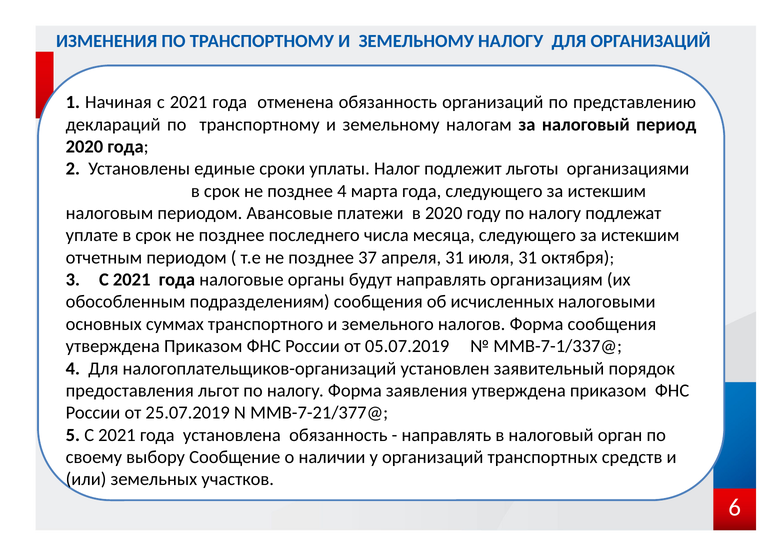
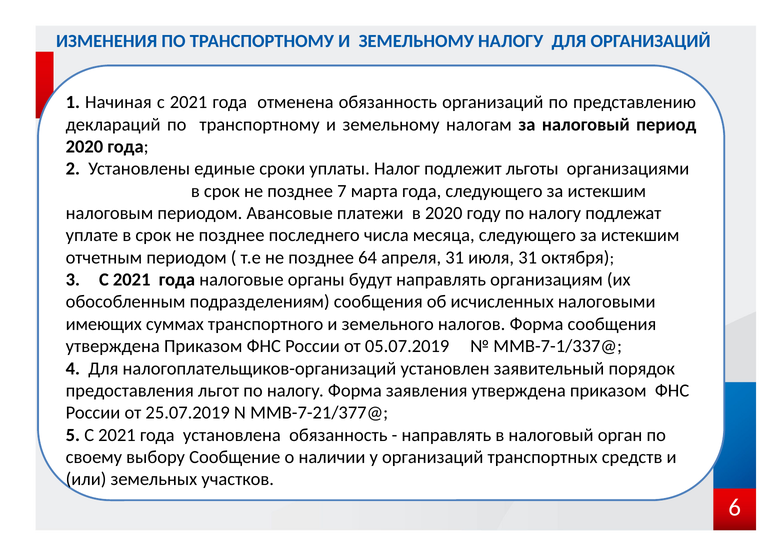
позднее 4: 4 -> 7 (342, 191)
37: 37 -> 64 (368, 258)
основных: основных -> имеющих (104, 324)
